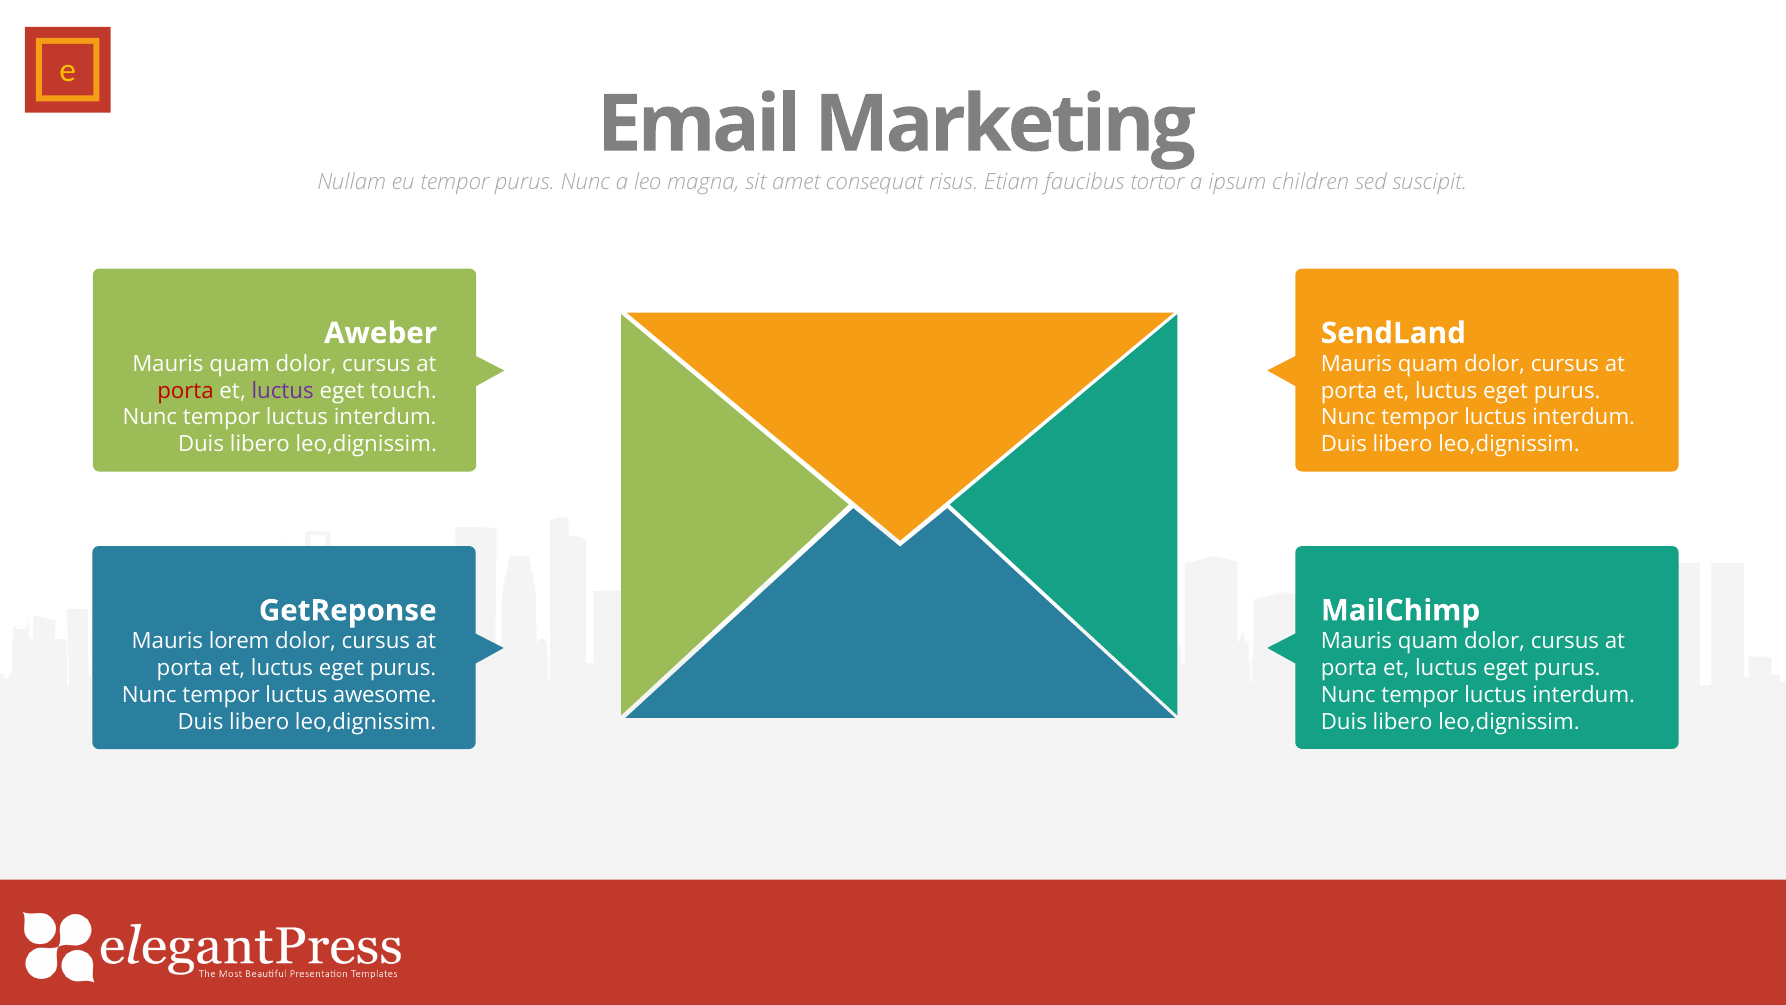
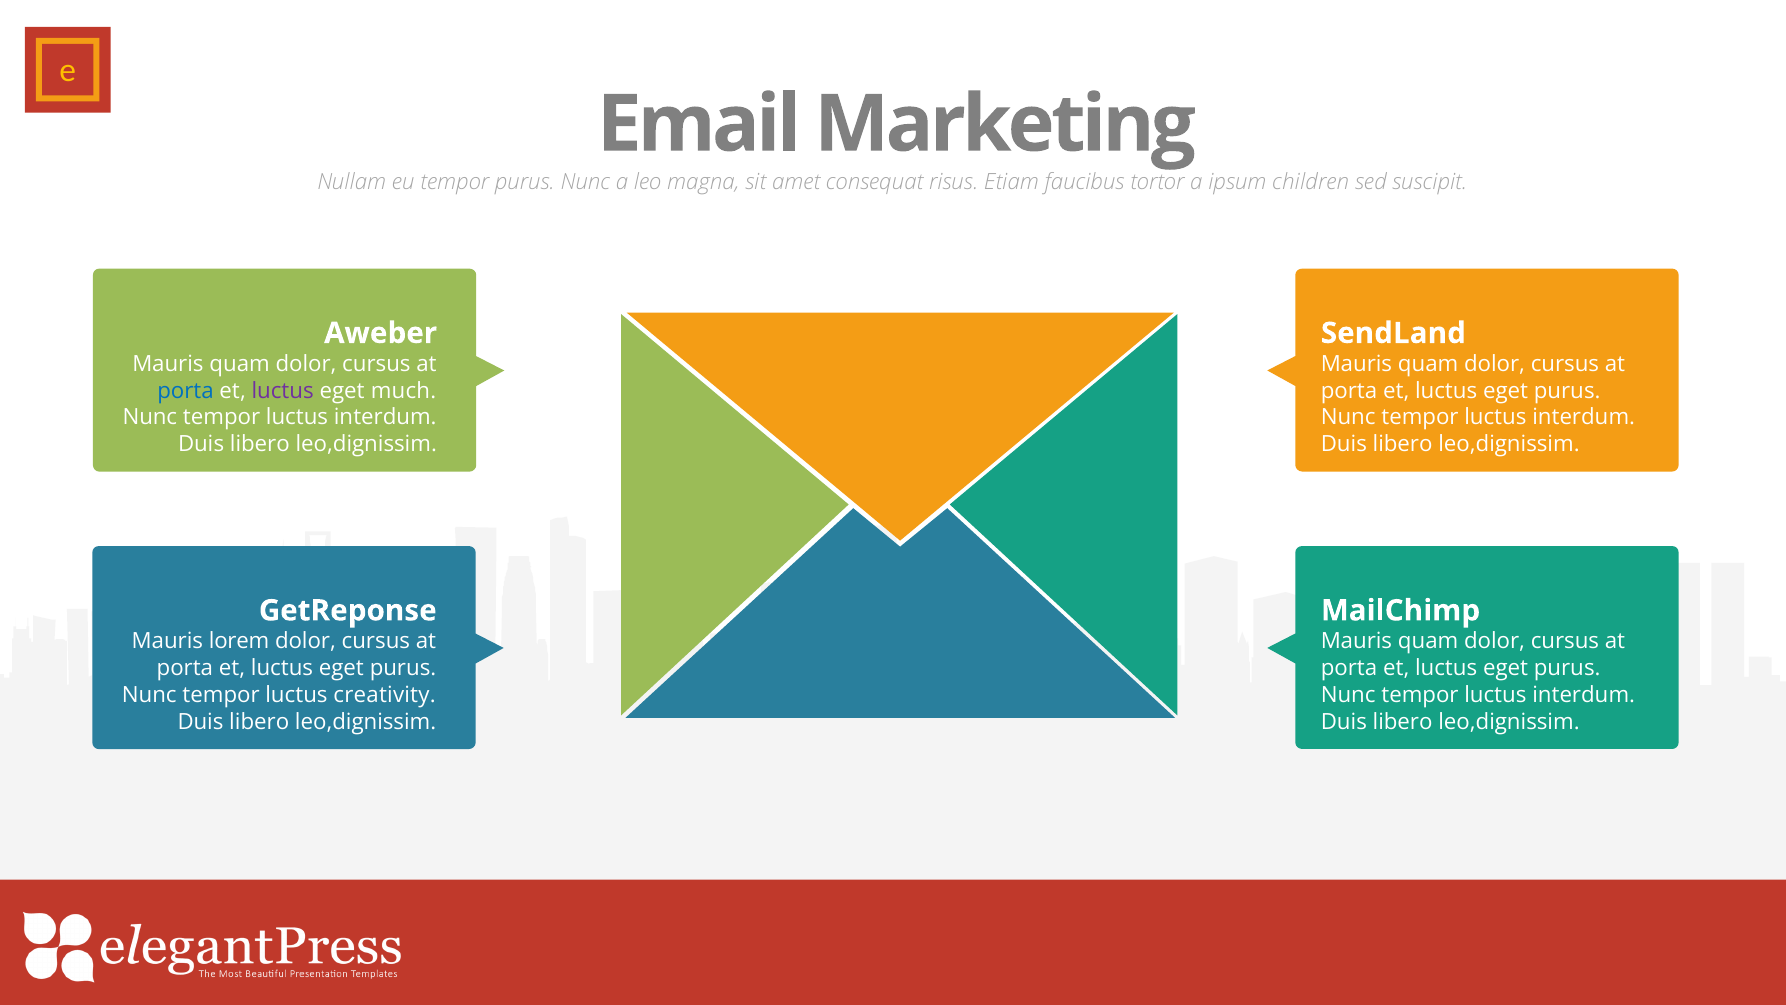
porta colour: red -> blue (185, 391)
touch: touch -> much (403, 391)
awesome: awesome -> creativity (385, 695)
